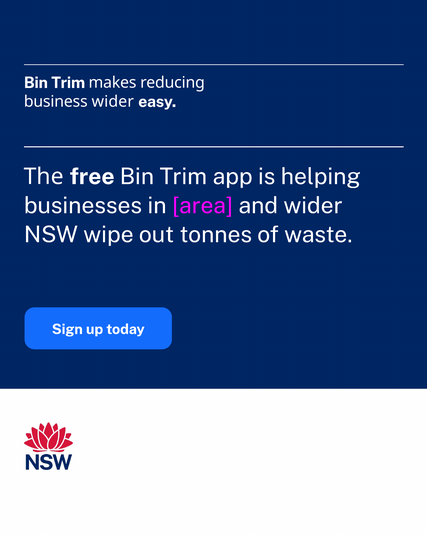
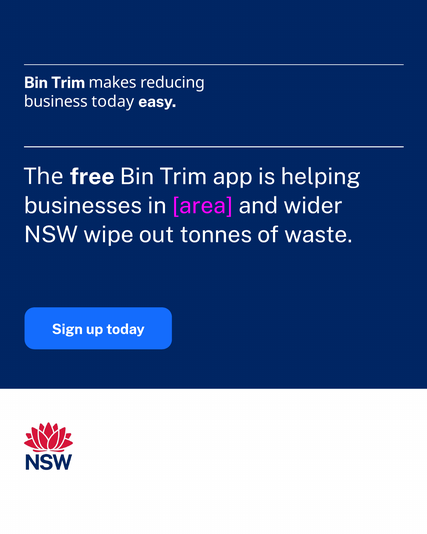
wider: wider -> today (113, 102)
